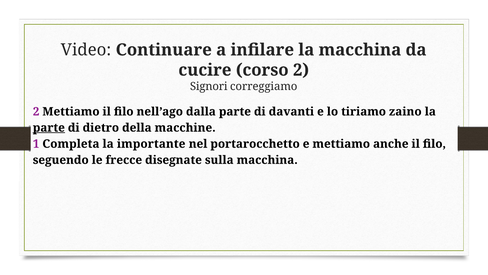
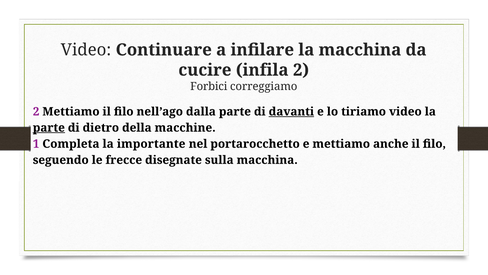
corso: corso -> infila (262, 70)
Signori: Signori -> Forbici (209, 86)
davanti underline: none -> present (291, 111)
tiriamo zaino: zaino -> video (405, 111)
